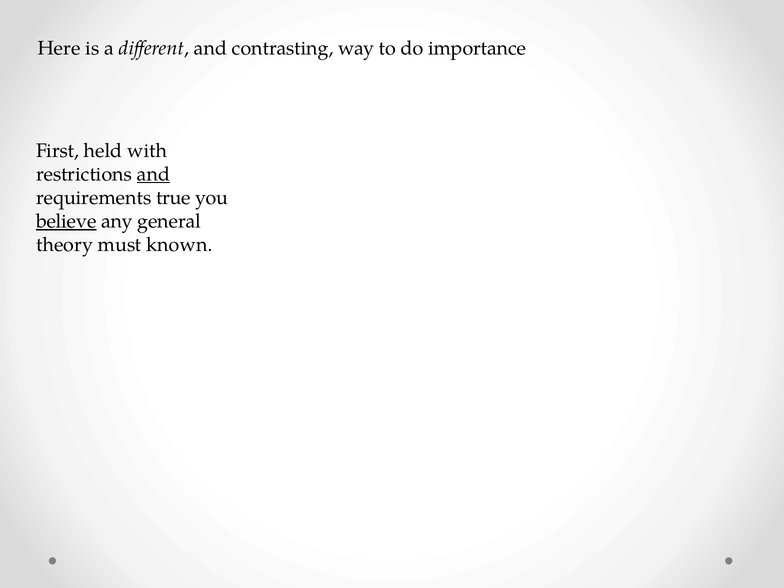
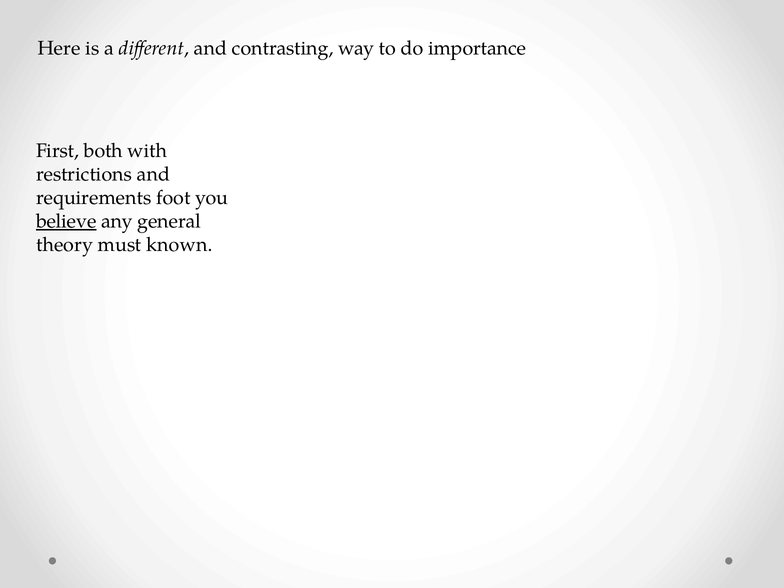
held: held -> both (103, 151)
and underline: present -> none (153, 174)
true: true -> foot (173, 198)
